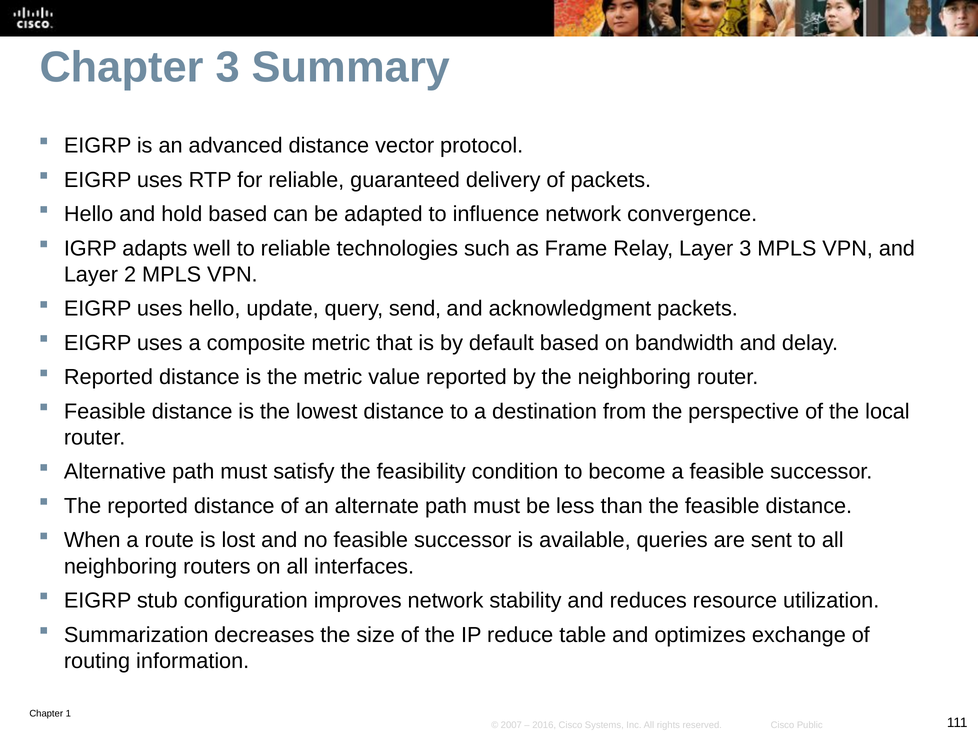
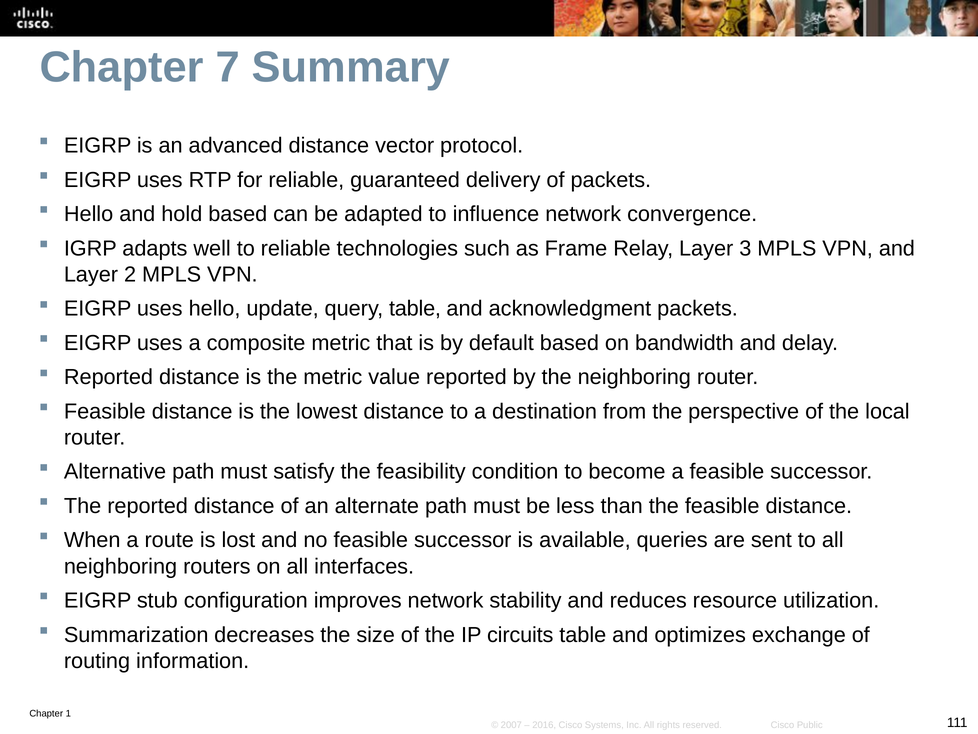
Chapter 3: 3 -> 7 (228, 67)
query send: send -> table (415, 308)
reduce: reduce -> circuits (520, 634)
